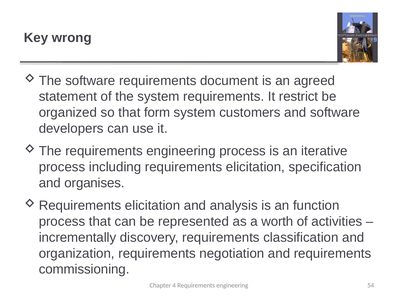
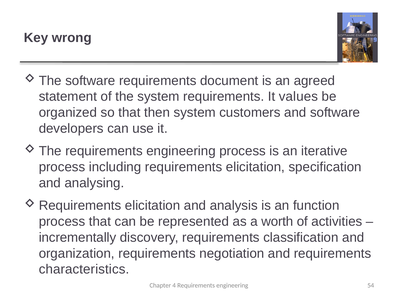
restrict: restrict -> values (298, 96)
form: form -> then (157, 112)
organises: organises -> analysing (94, 183)
commissioning: commissioning -> characteristics (84, 269)
